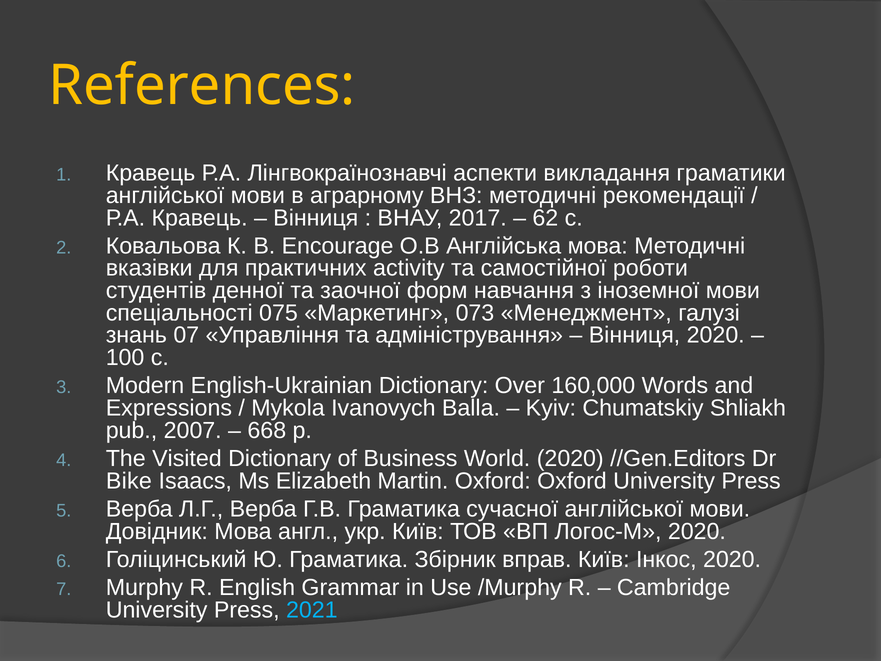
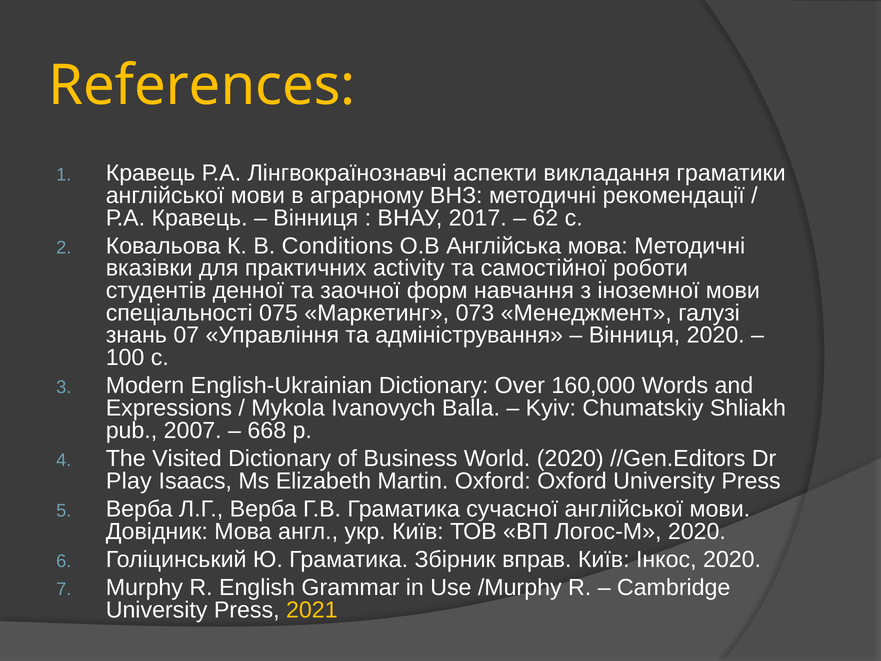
Encourage: Encourage -> Conditions (337, 246)
Bike: Bike -> Play (129, 481)
2021 colour: light blue -> yellow (312, 610)
